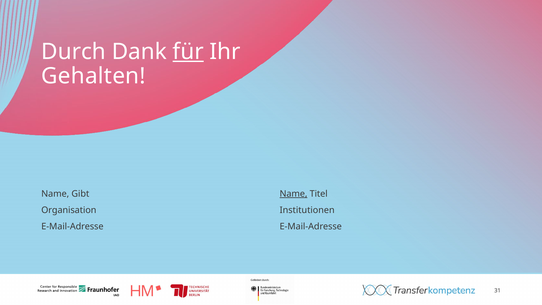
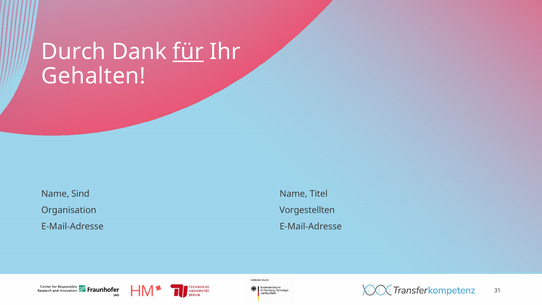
Gibt: Gibt -> Sind (80, 194)
Name underline: present -> none (293, 194)
Institutionen: Institutionen -> Vorgestellten (307, 210)
